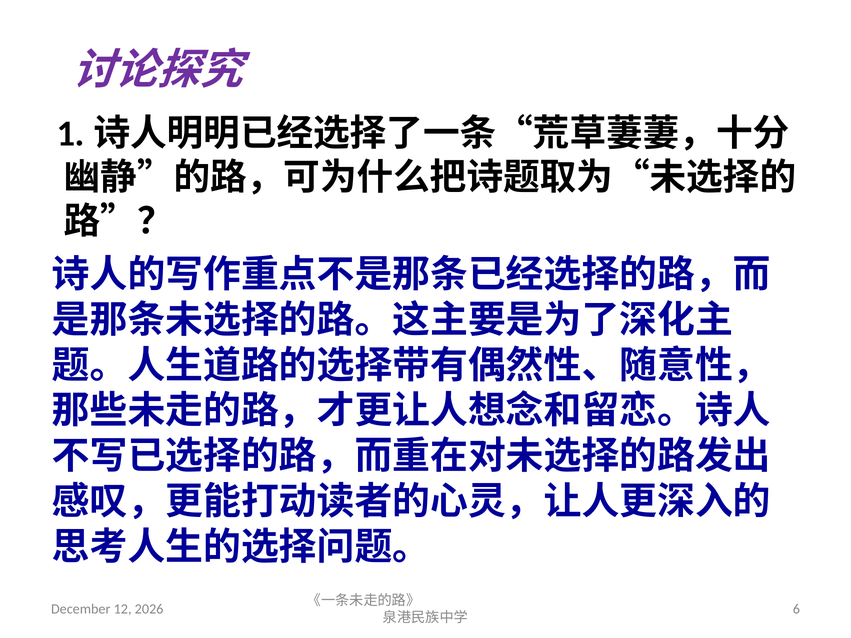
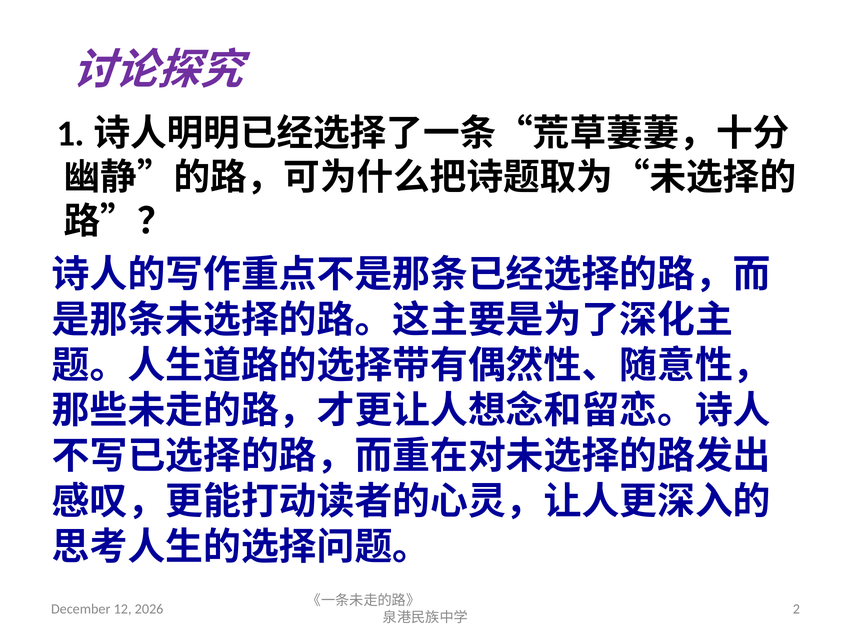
6: 6 -> 2 (796, 609)
